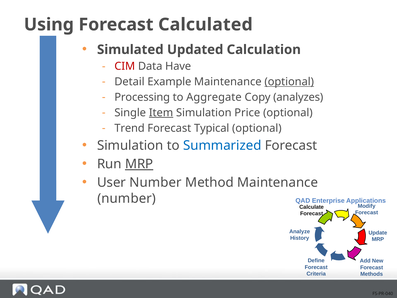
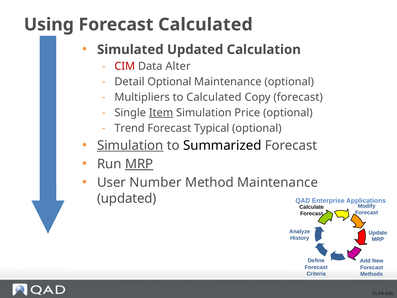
Have: Have -> Alter (178, 66)
Detail Example: Example -> Optional (169, 82)
optional underline: present -> none (289, 82)
Processing: Processing -> Multipliers (142, 97)
to Aggregate: Aggregate -> Calculated (214, 97)
Copy analyzes: analyzes -> forecast (298, 97)
Simulation underline: none -> present (130, 145)
Summarized colour: blue -> black (222, 145)
number: number -> updated (127, 198)
